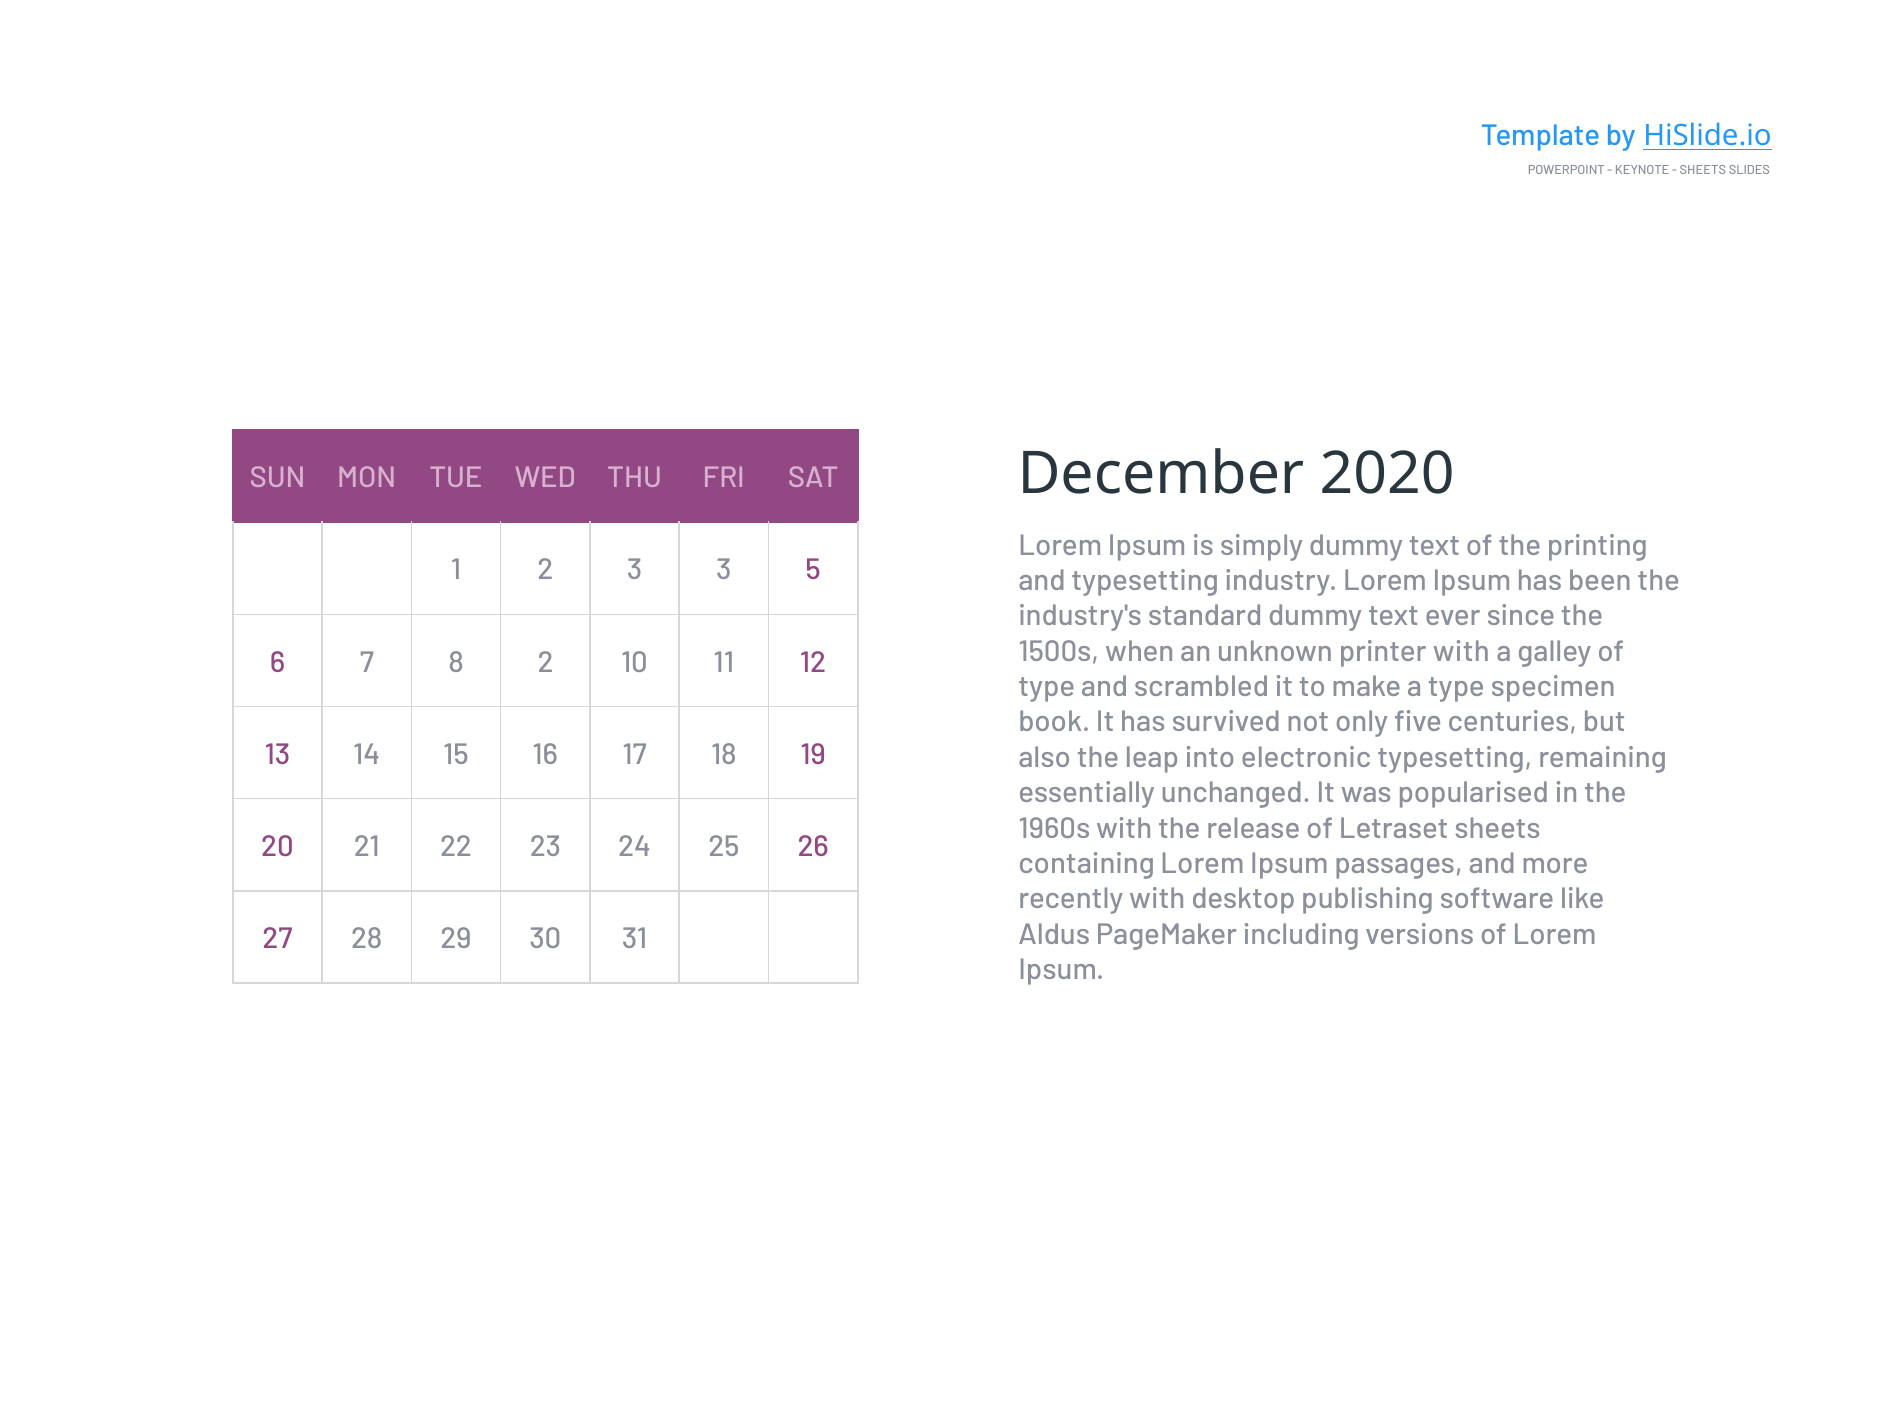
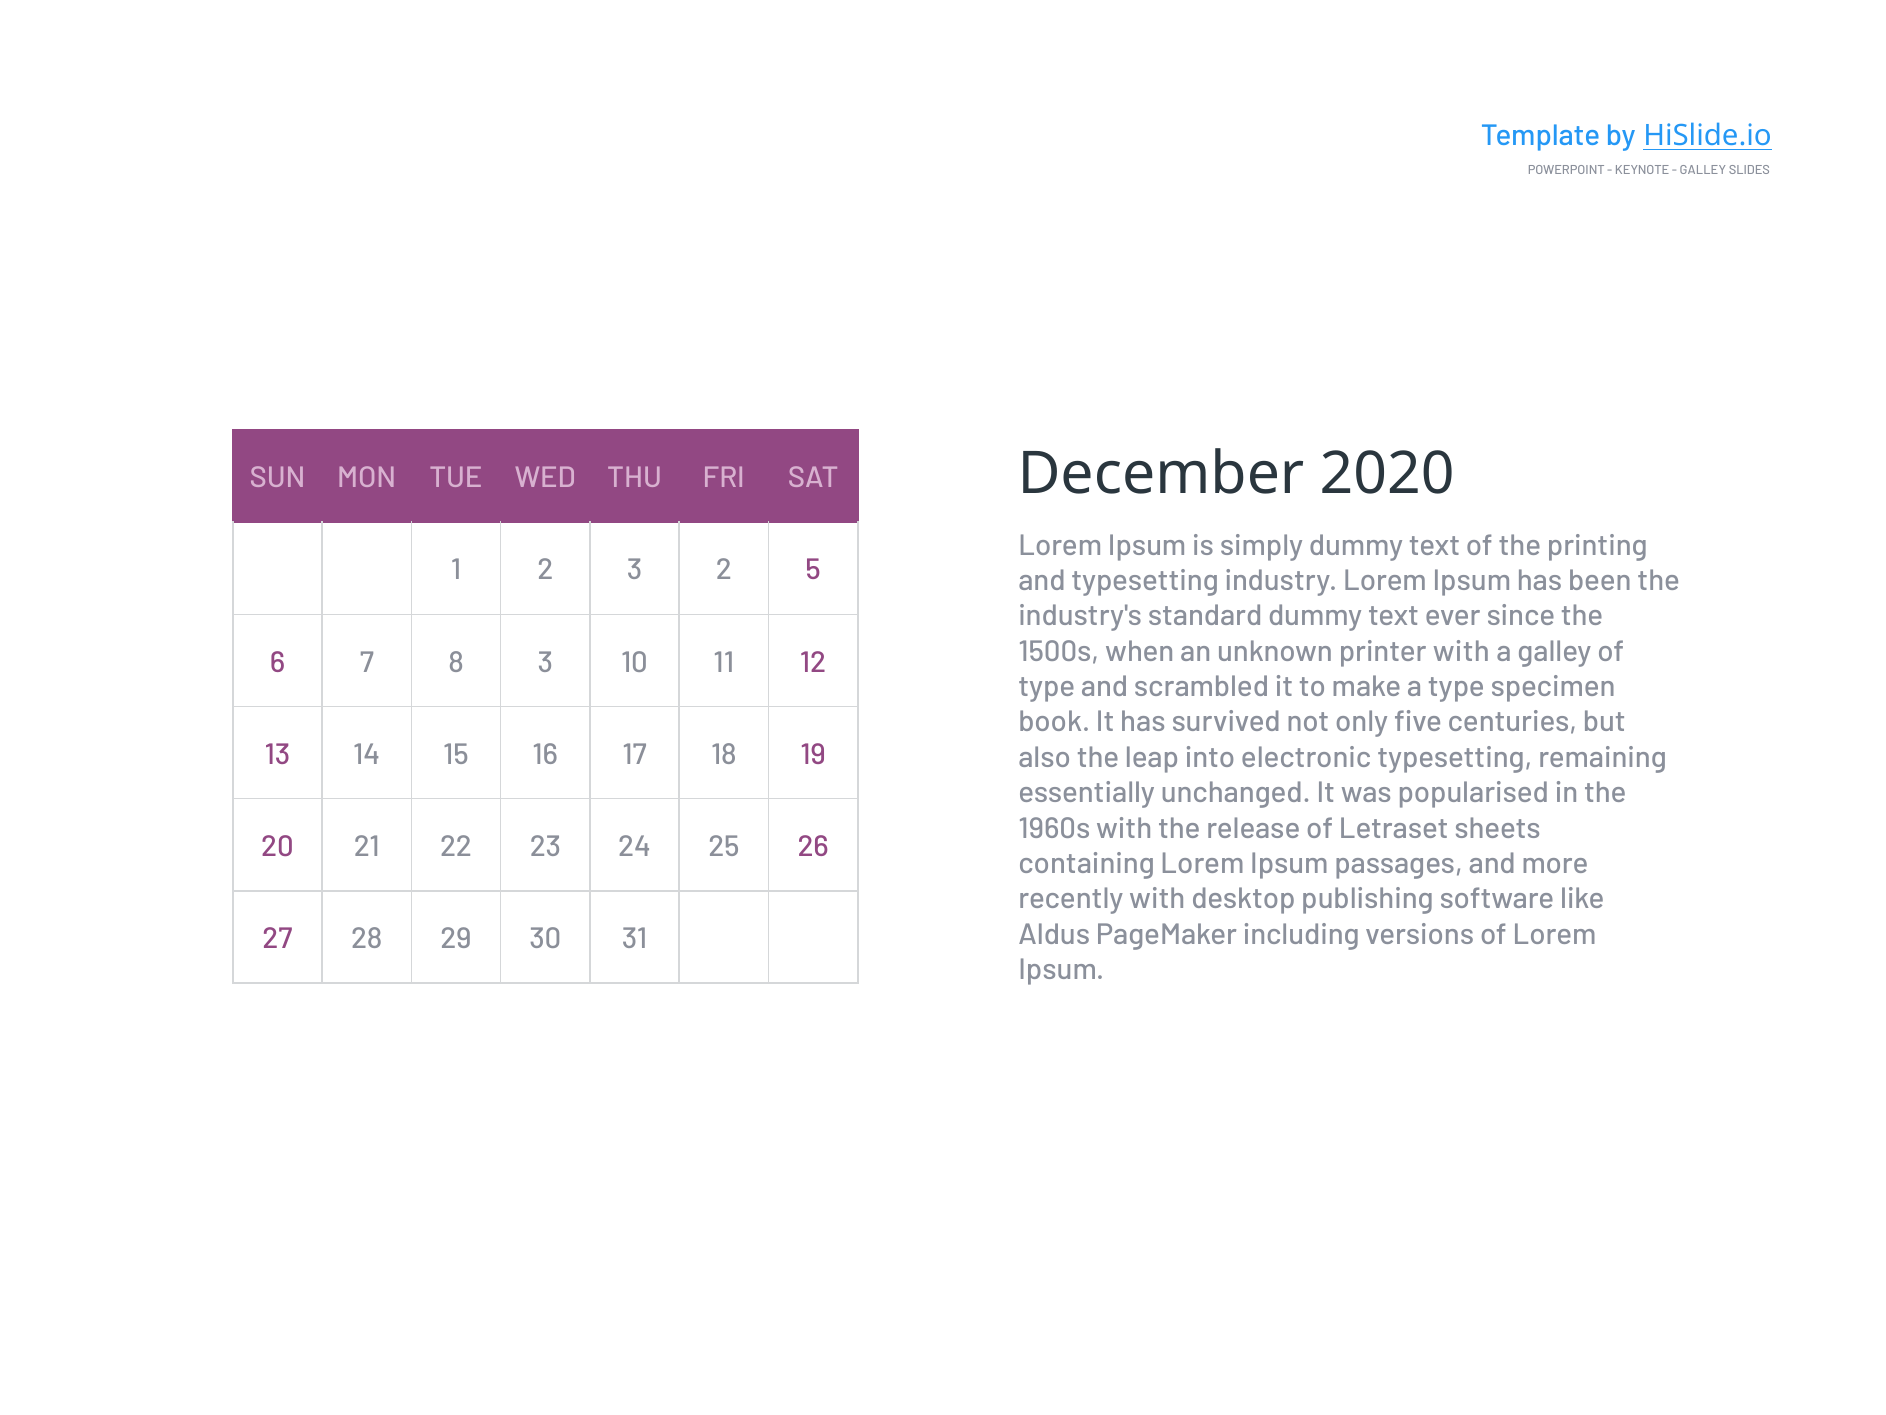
SHEETS: SHEETS -> GALLEY (1703, 170)
3 3: 3 -> 2 (724, 570)
8 2: 2 -> 3 (545, 662)
